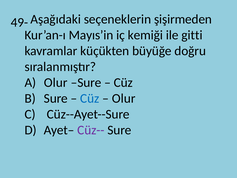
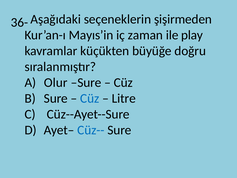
49-: 49- -> 36- (19, 22)
kemiği: kemiği -> zaman (145, 35)
gitti: gitti -> play (192, 35)
Olur: Olur -> Litre (124, 98)
Cüz-- colour: purple -> blue (91, 130)
